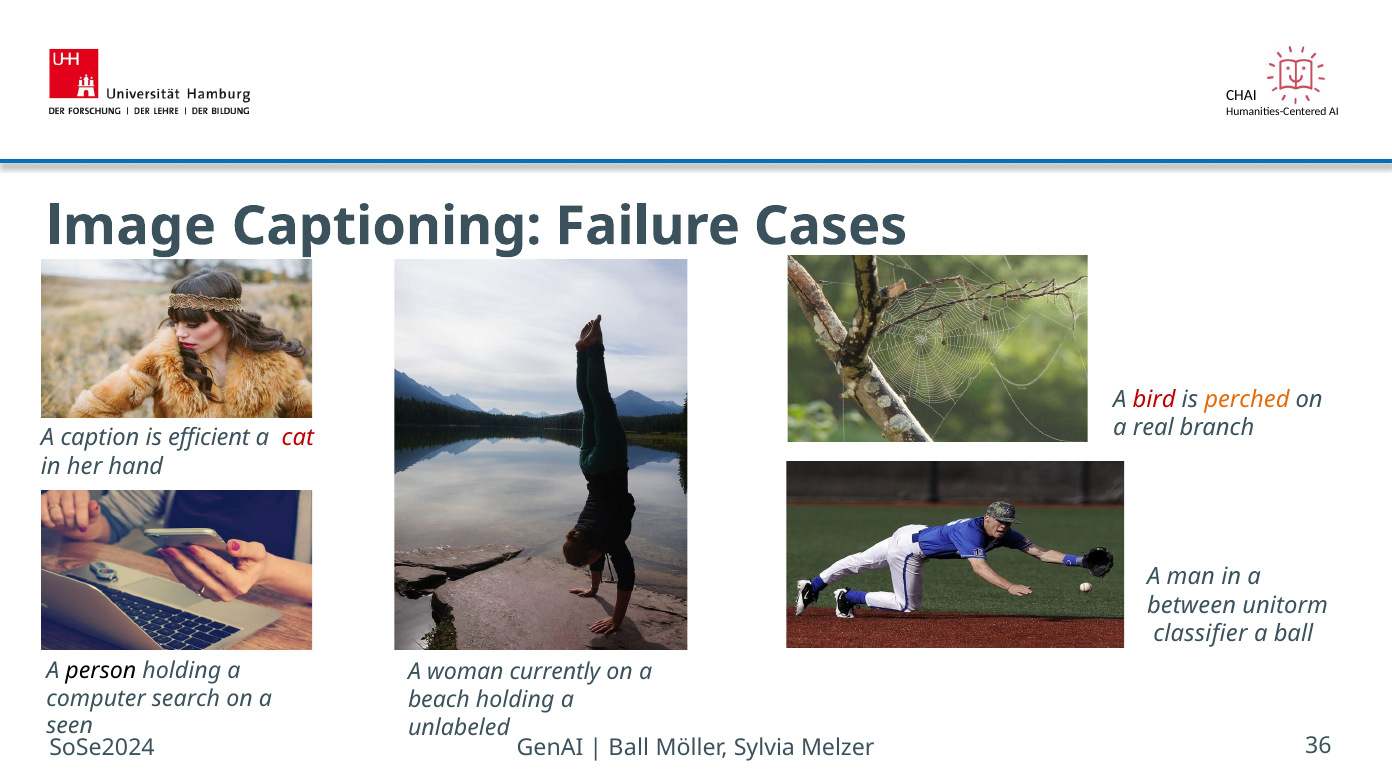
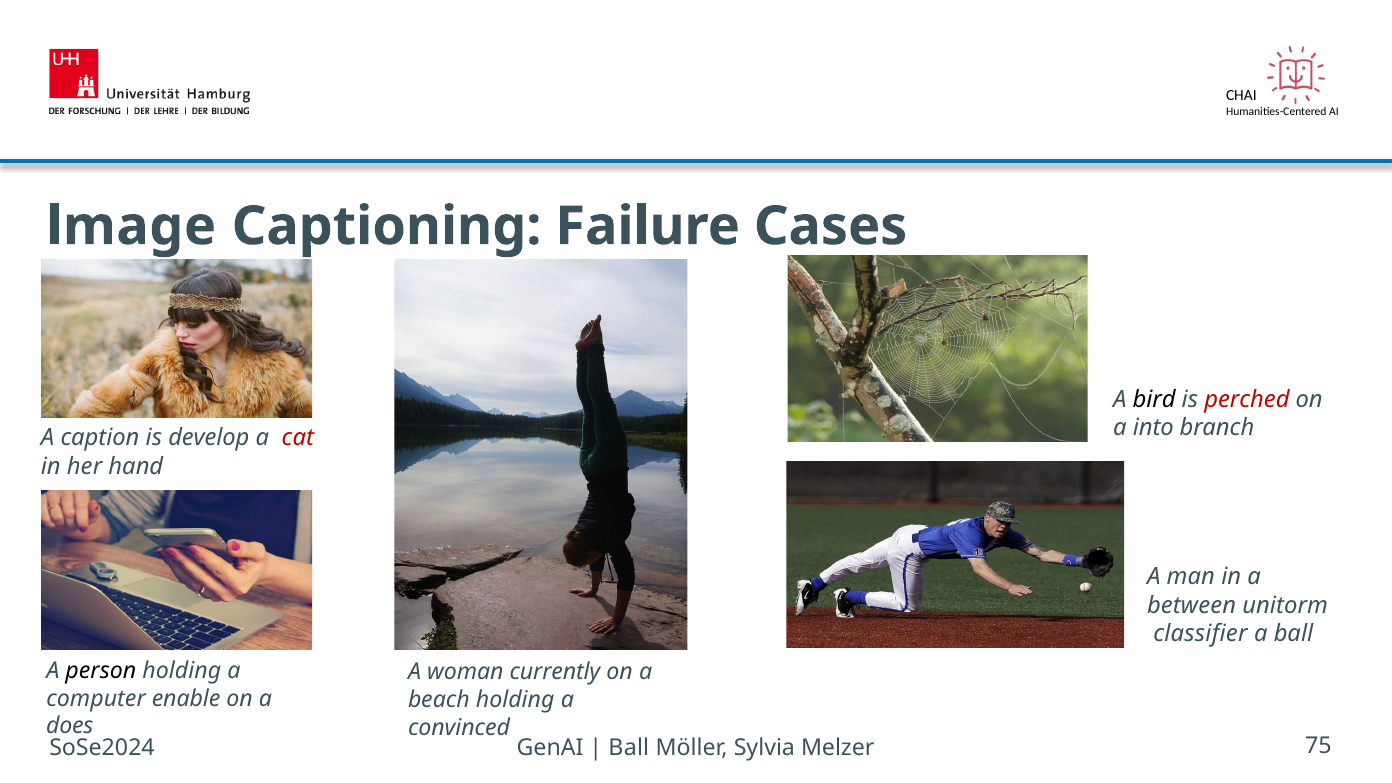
bird colour: red -> black (1154, 399)
perched colour: orange -> red (1247, 399)
real: real -> into (1153, 428)
efficient: efficient -> develop (209, 438)
search: search -> enable (186, 698)
seen: seen -> does (70, 726)
unlabeled: unlabeled -> convinced (459, 728)
36: 36 -> 75 (1318, 746)
